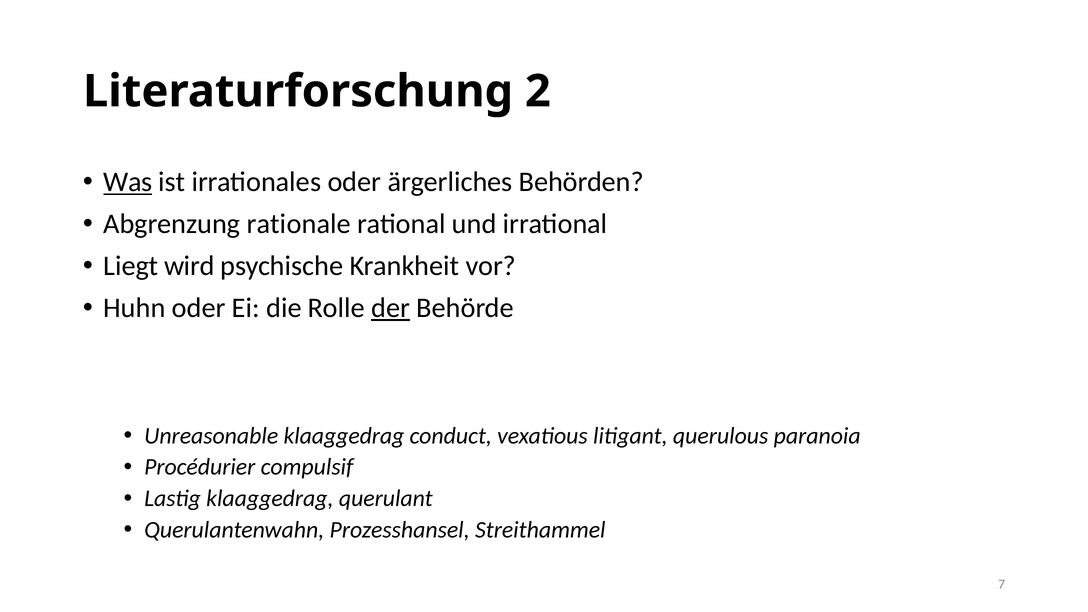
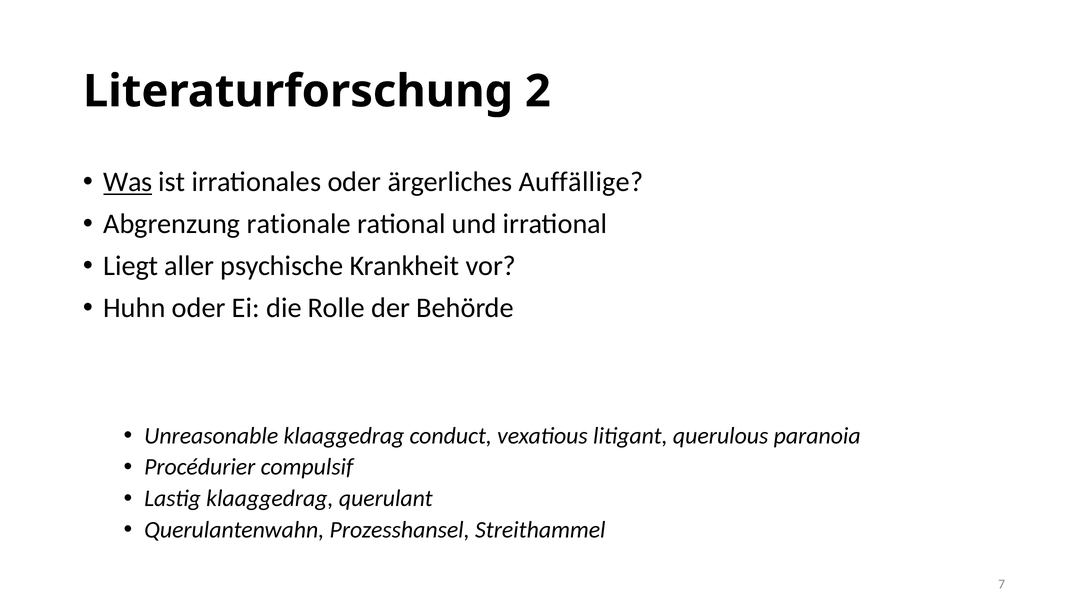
Behörden: Behörden -> Auffällige (581, 182)
wird: wird -> aller (189, 266)
der underline: present -> none (391, 308)
